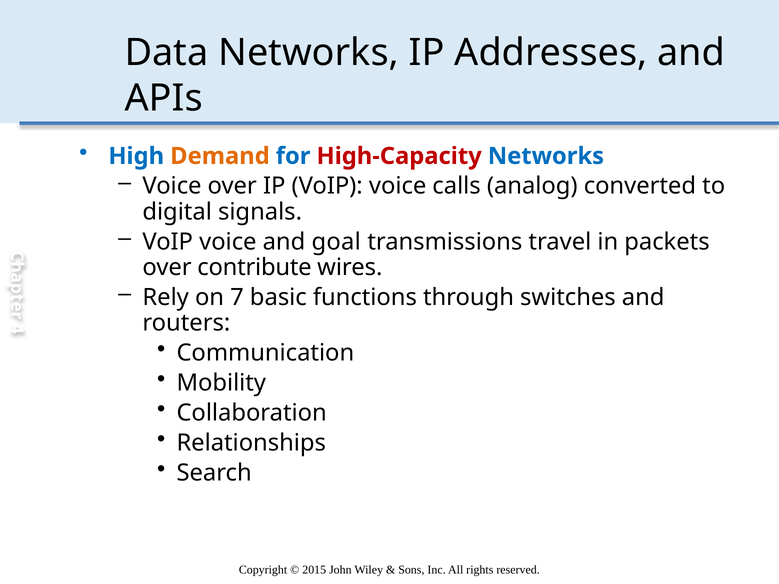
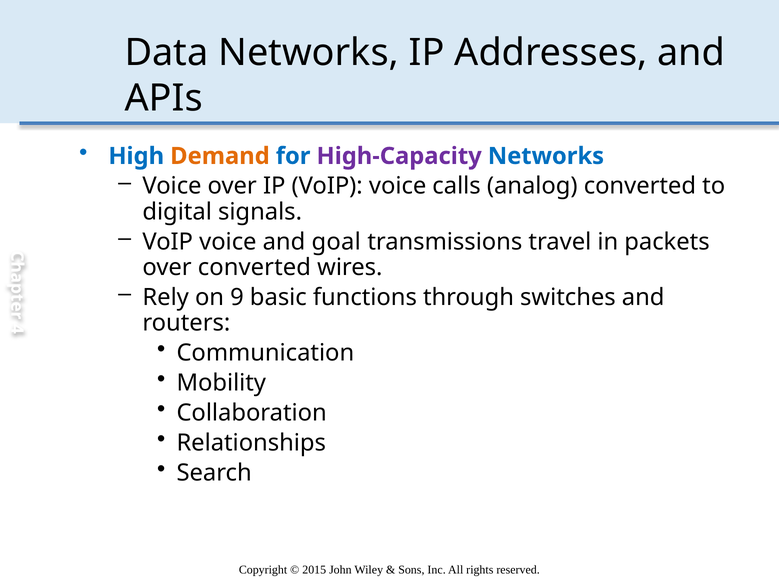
High-Capacity colour: red -> purple (399, 156)
over contribute: contribute -> converted (254, 267)
7: 7 -> 9 (237, 297)
